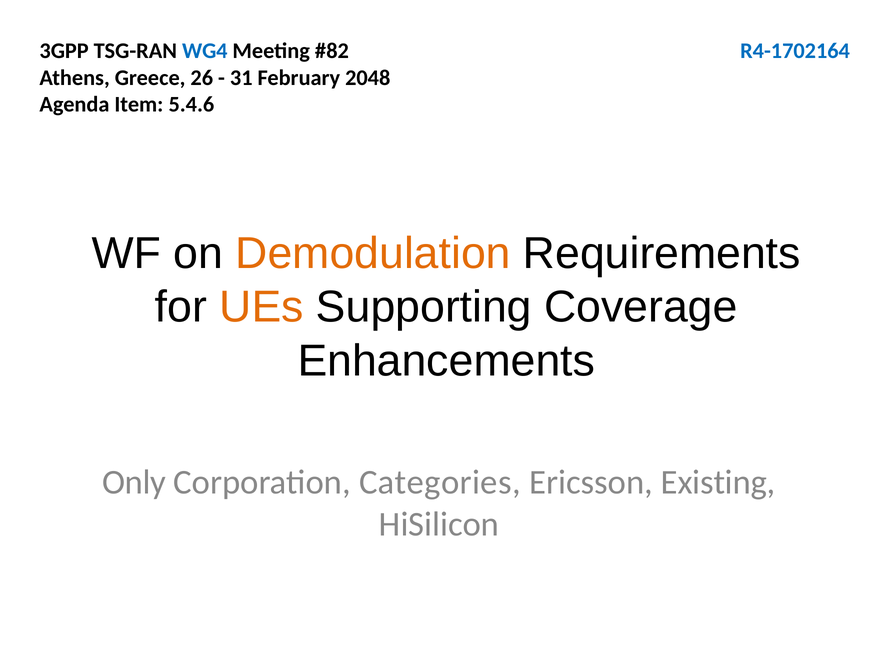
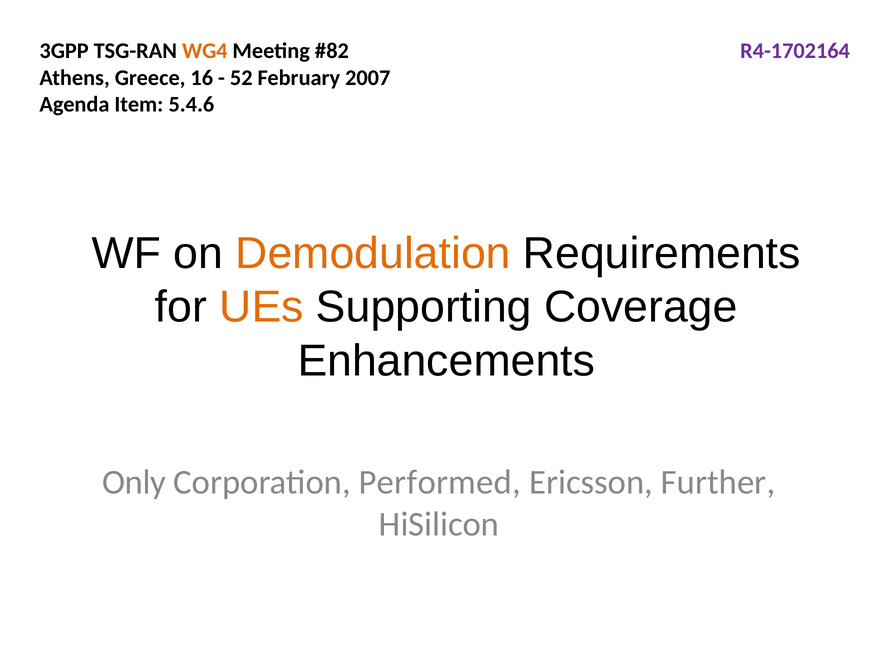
WG4 colour: blue -> orange (205, 51)
R4-1702164 colour: blue -> purple (795, 51)
26: 26 -> 16 (202, 78)
31: 31 -> 52 (241, 78)
2048: 2048 -> 2007 (368, 78)
Categories: Categories -> Performed (440, 482)
Existing: Existing -> Further (718, 482)
